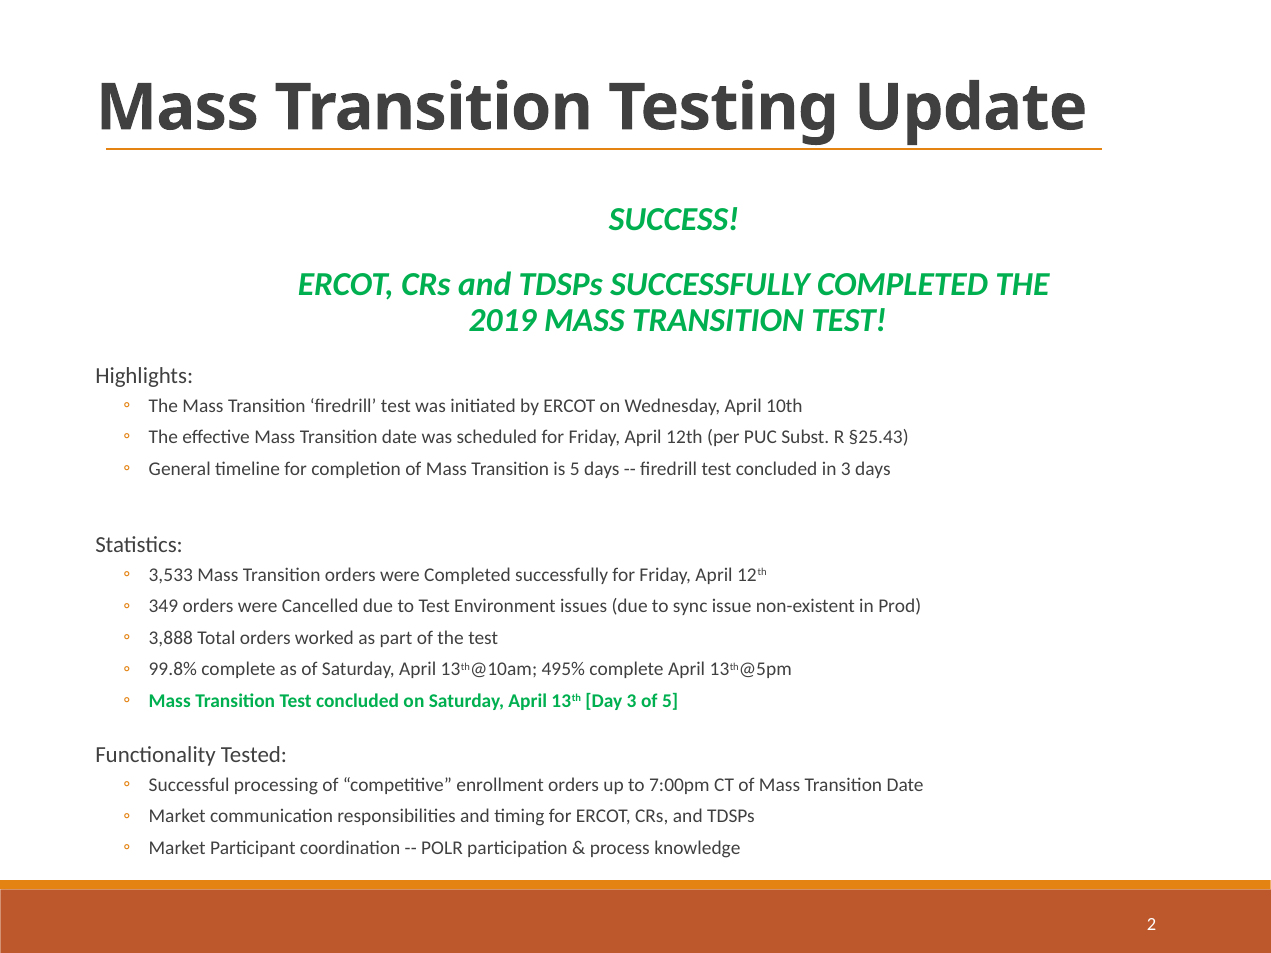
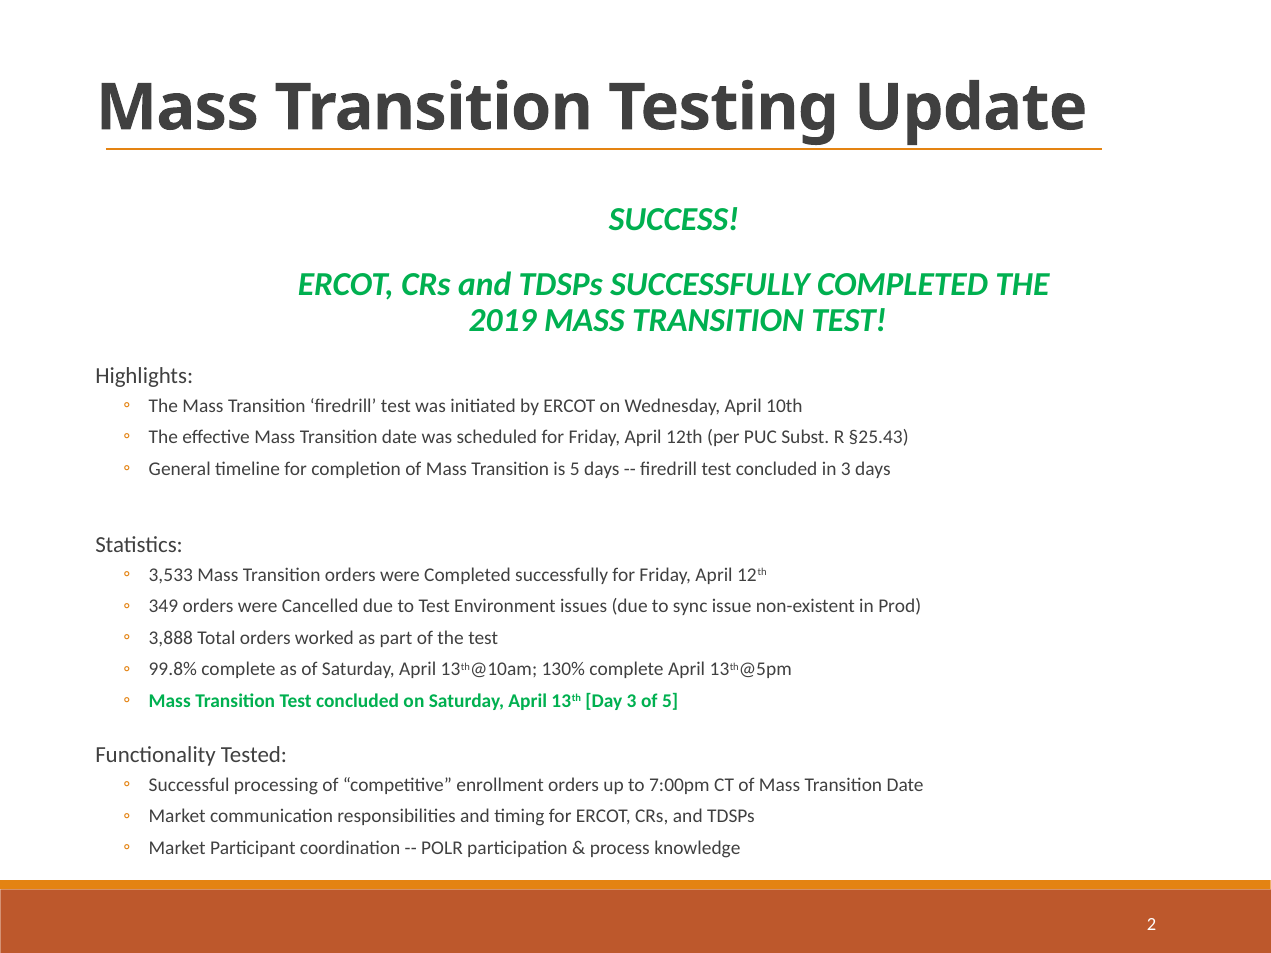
495%: 495% -> 130% (563, 670)
